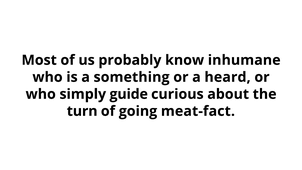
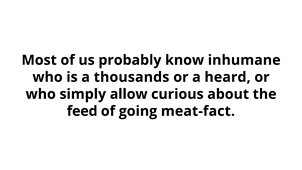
something: something -> thousands (132, 77)
guide: guide -> allow (129, 94)
turn: turn -> feed (82, 111)
